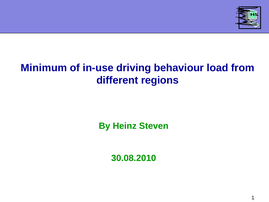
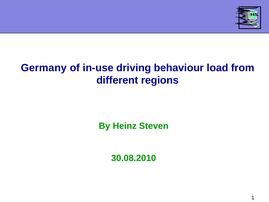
Minimum: Minimum -> Germany (44, 68)
